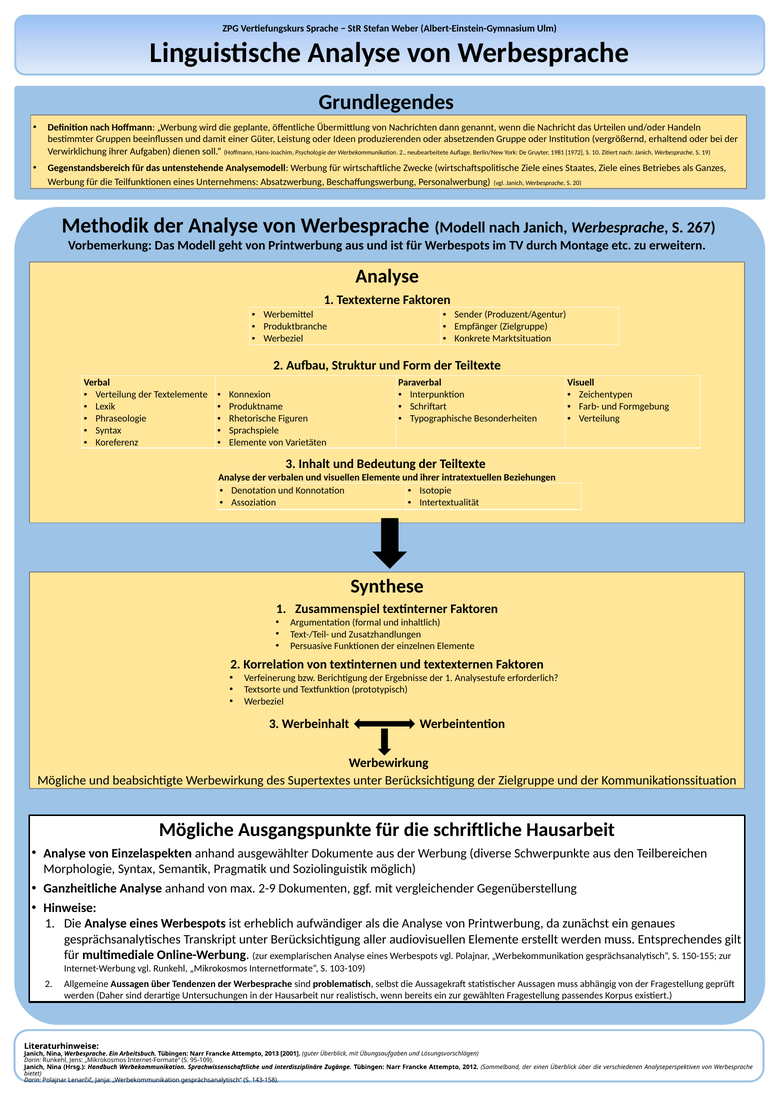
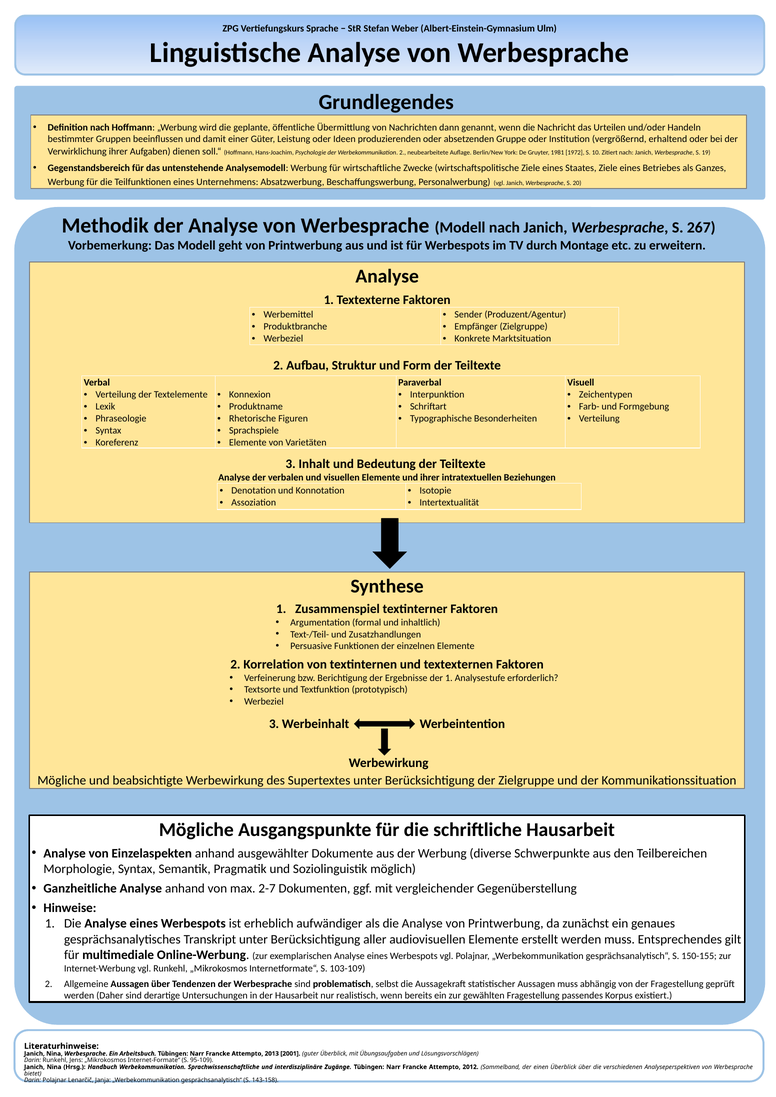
2-9: 2-9 -> 2-7 (267, 889)
